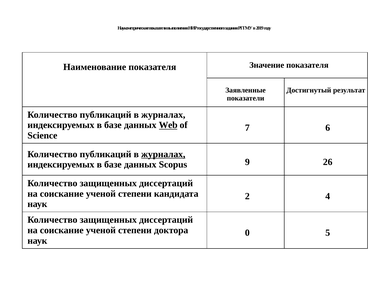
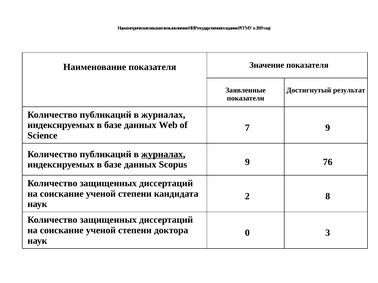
Web underline: present -> none (168, 125)
7 6: 6 -> 9 (328, 128)
26: 26 -> 76 (328, 162)
4: 4 -> 8 (328, 197)
5: 5 -> 3 (328, 233)
